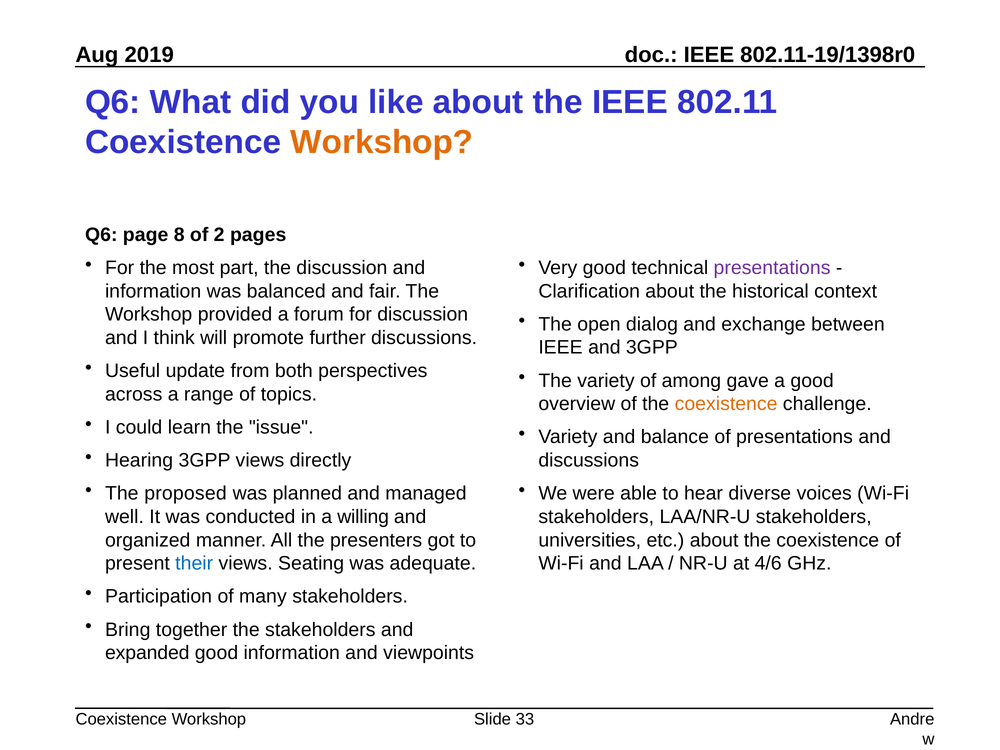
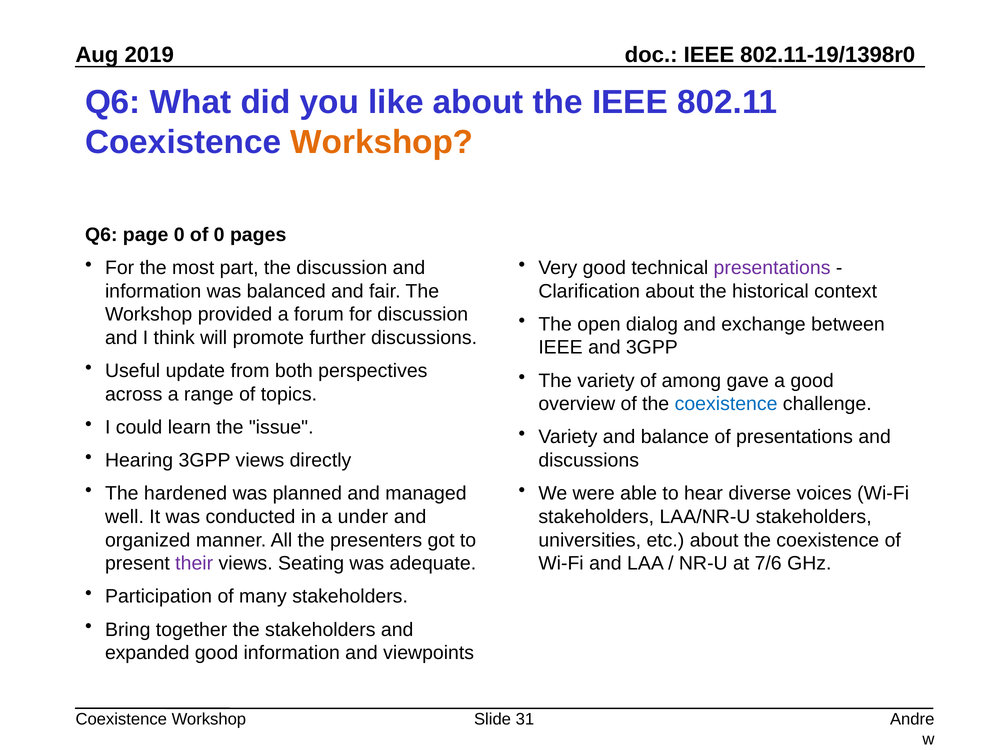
page 8: 8 -> 0 (179, 235)
of 2: 2 -> 0 (219, 235)
coexistence colour: orange -> blue (726, 404)
proposed: proposed -> hardened (186, 493)
willing: willing -> under (363, 517)
their colour: blue -> purple (194, 564)
4/6: 4/6 -> 7/6 (768, 564)
33: 33 -> 31 (525, 719)
